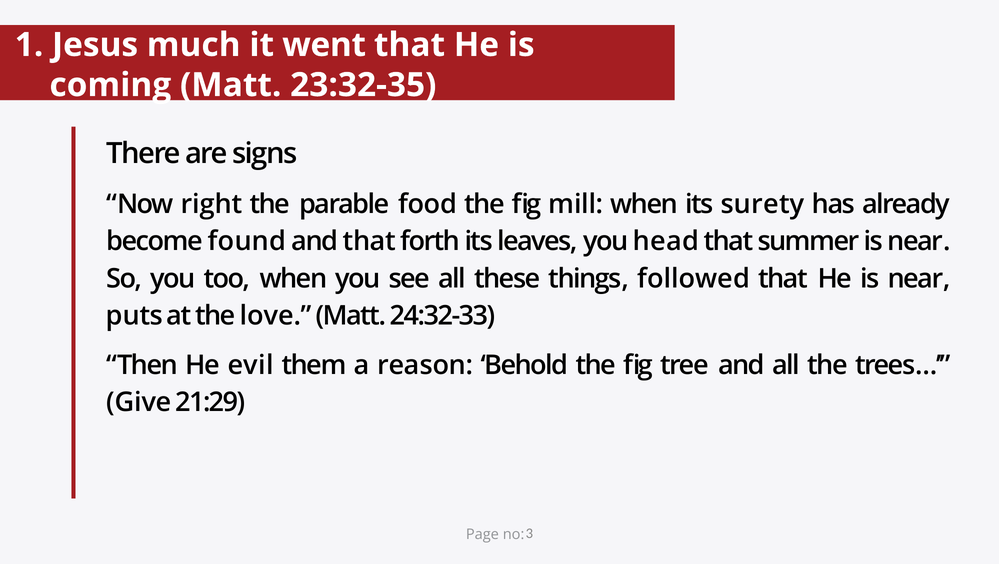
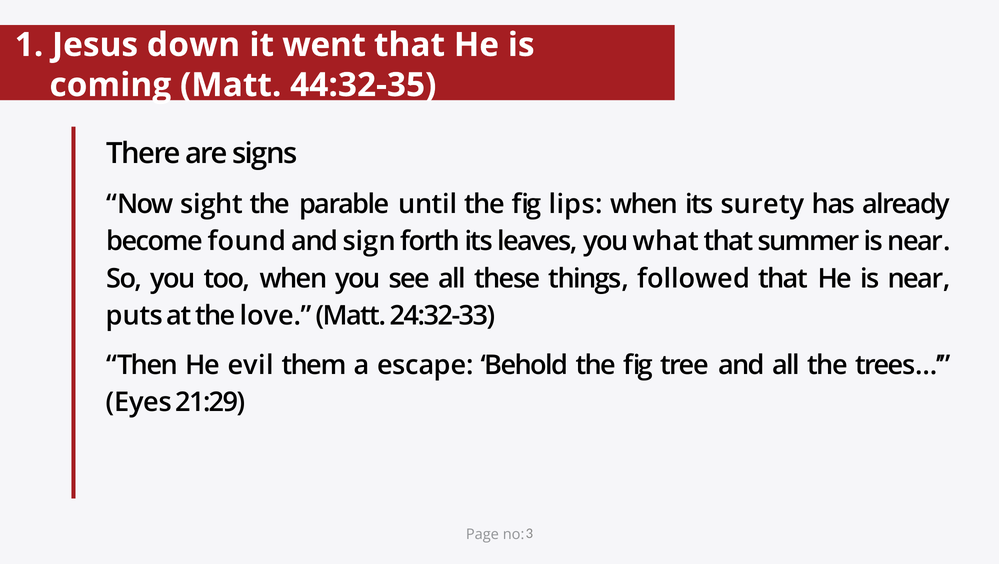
much: much -> down (194, 45)
23:32-35: 23:32-35 -> 44:32-35 (363, 85)
right: right -> sight (212, 204)
food: food -> until (428, 204)
mill: mill -> lips (576, 204)
and that: that -> sign (369, 241)
head: head -> what (666, 241)
reason: reason -> escape (425, 365)
Give: Give -> Eyes (139, 402)
